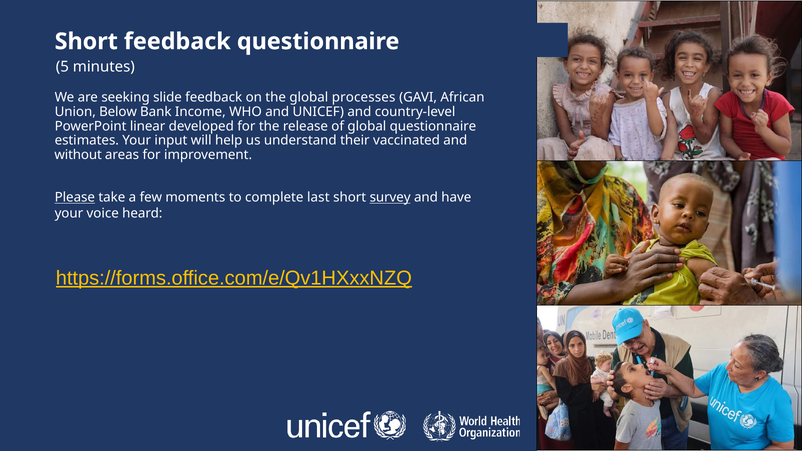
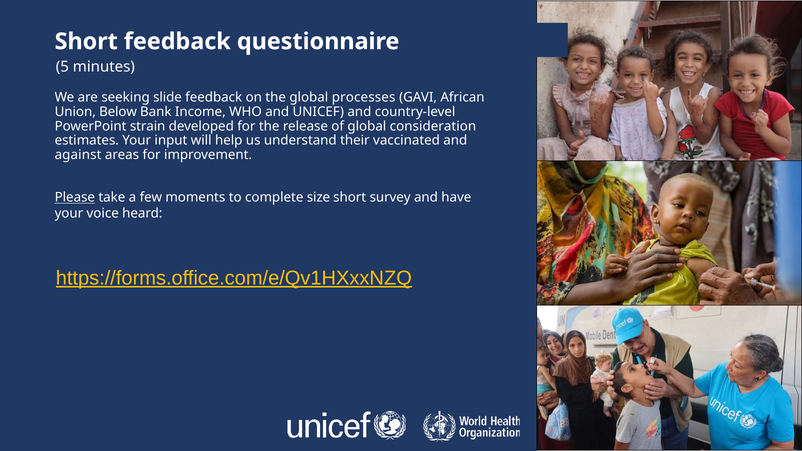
linear: linear -> strain (148, 126)
global questionnaire: questionnaire -> consideration (433, 126)
without: without -> against (78, 155)
last: last -> size (318, 197)
survey underline: present -> none (390, 197)
